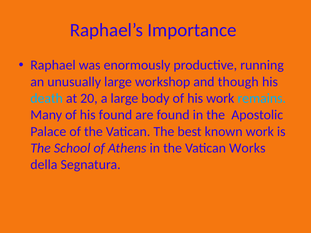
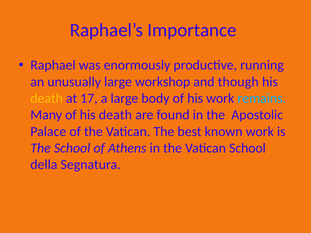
death colour: light blue -> yellow (47, 98)
20: 20 -> 17 (89, 98)
of his found: found -> death (115, 115)
Vatican Works: Works -> School (247, 148)
